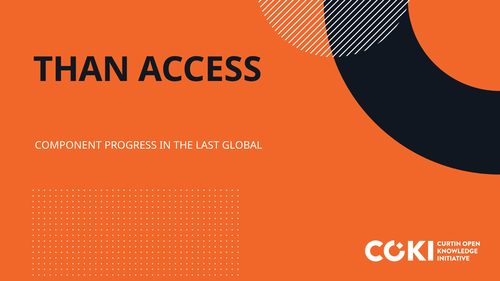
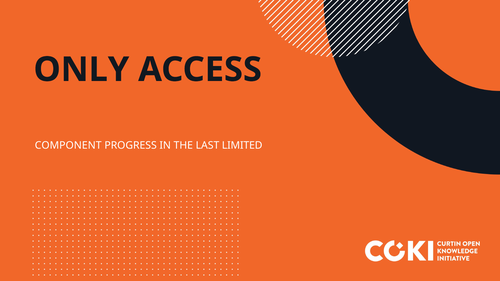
THAN: THAN -> ONLY (81, 70)
GLOBAL: GLOBAL -> LIMITED (242, 145)
